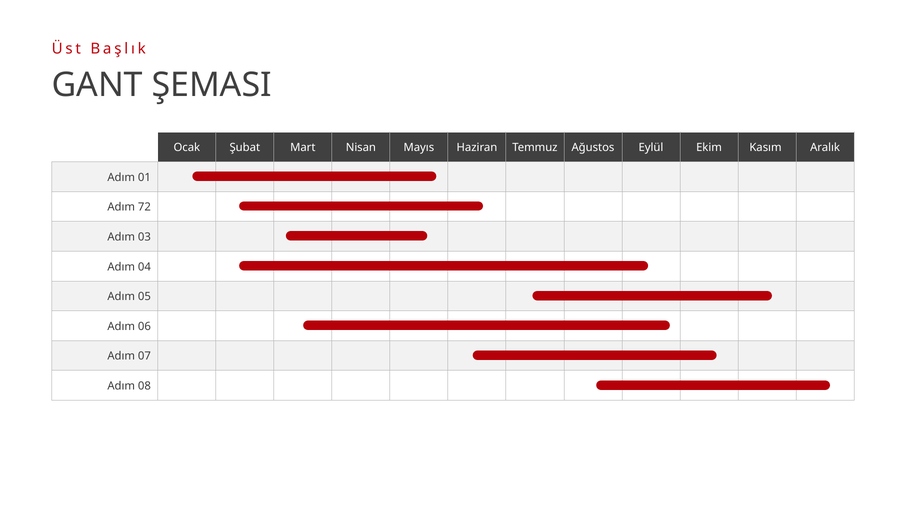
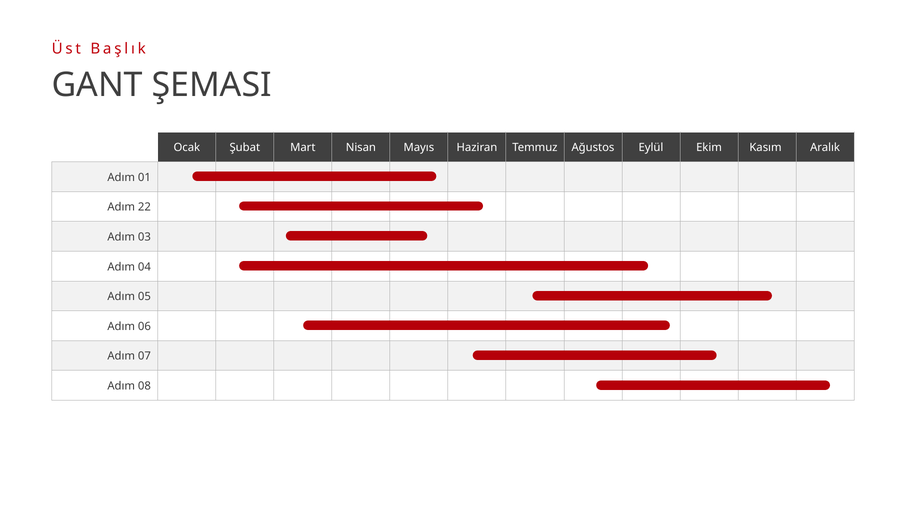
72: 72 -> 22 (144, 207)
